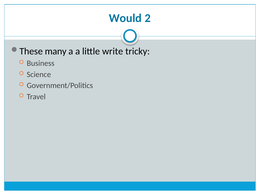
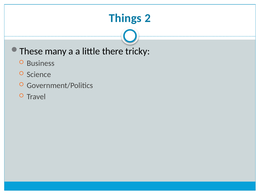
Would: Would -> Things (125, 18)
write: write -> there (113, 51)
